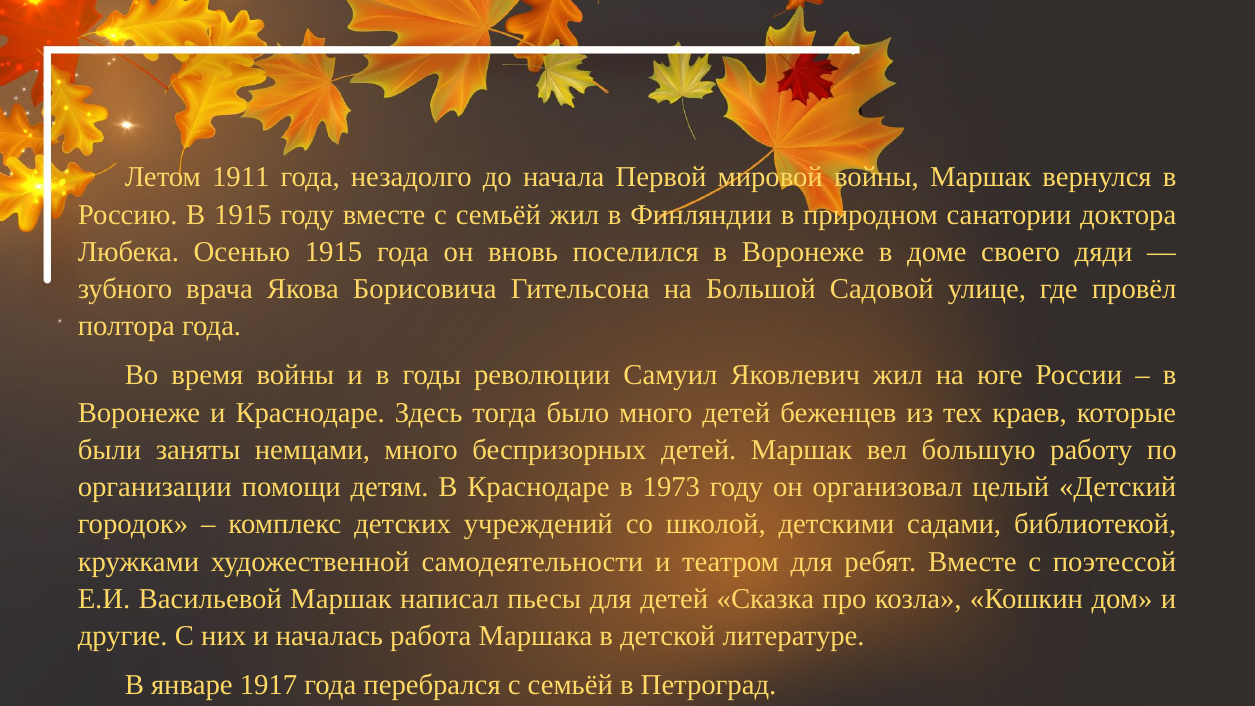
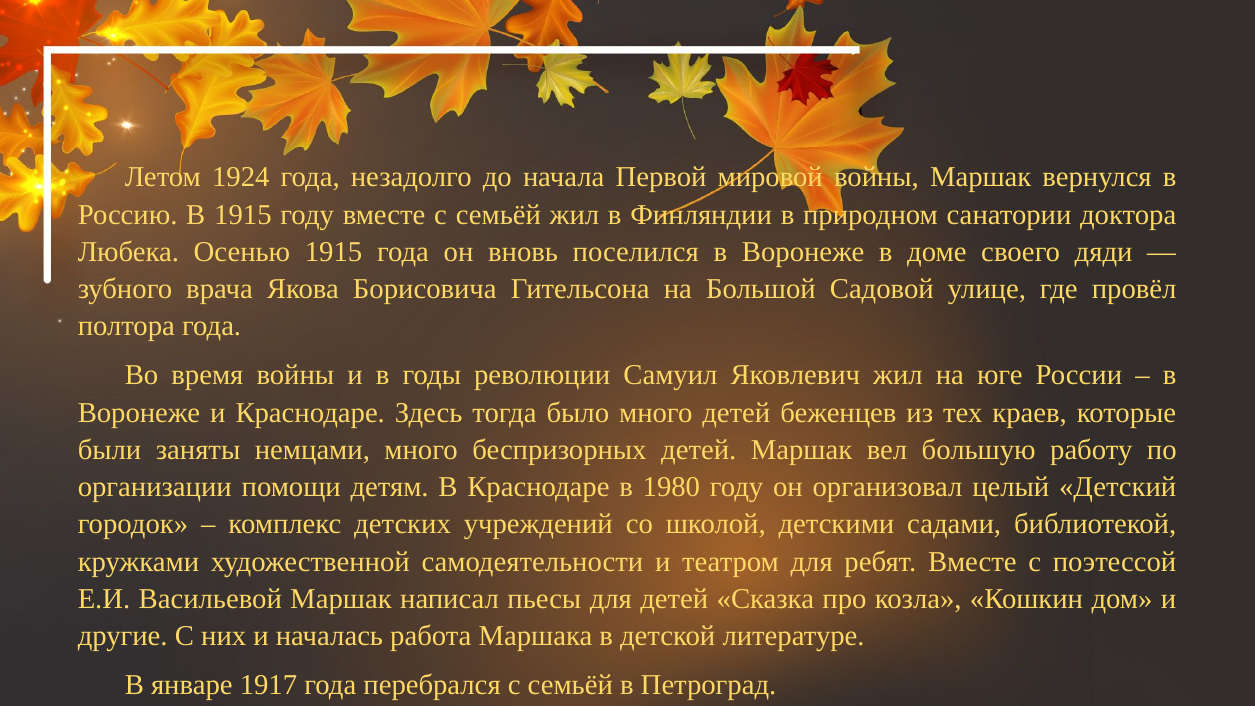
1911: 1911 -> 1924 (241, 177)
1973: 1973 -> 1980 (671, 487)
